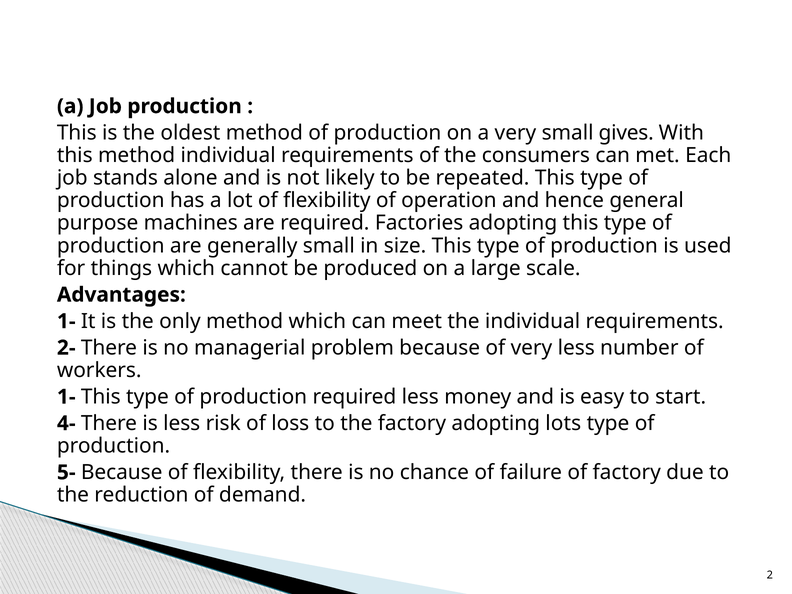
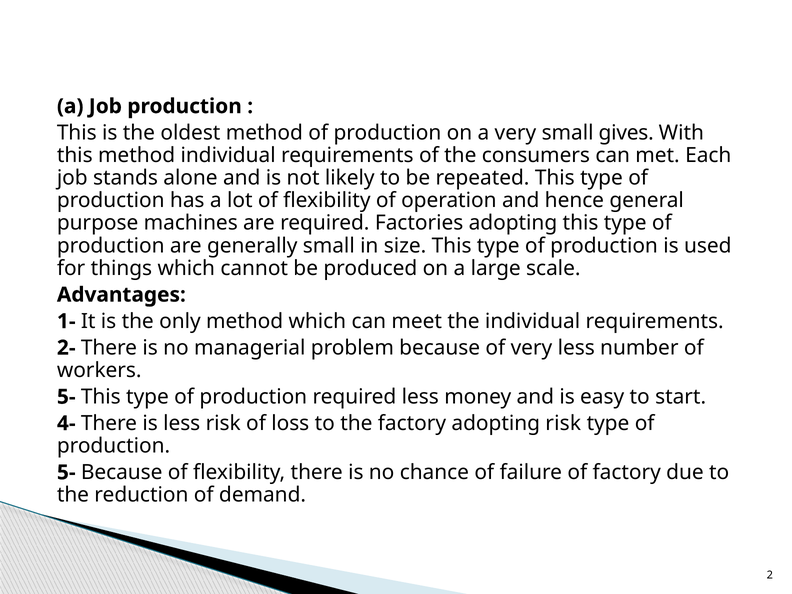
1-: 1- -> 5- (66, 397)
adopting lots: lots -> risk (563, 423)
